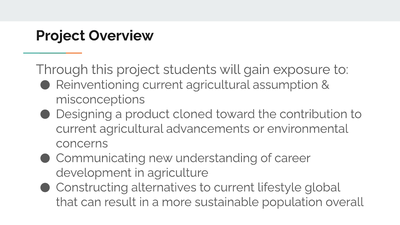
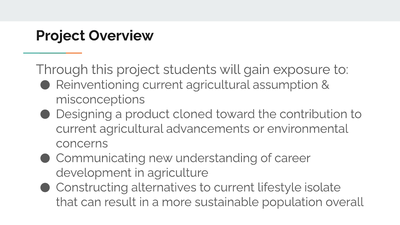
global: global -> isolate (323, 187)
